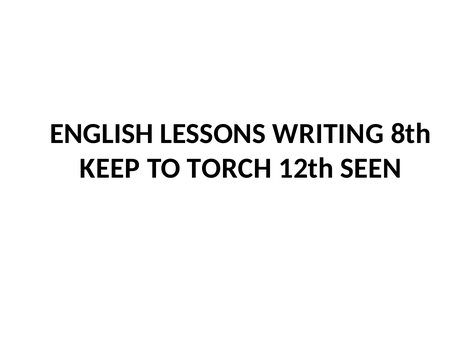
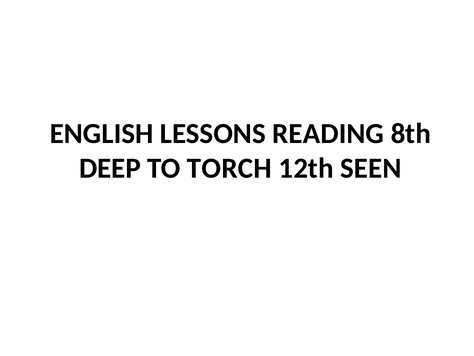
WRITING: WRITING -> READING (328, 133)
KEEP: KEEP -> DEEP (110, 168)
